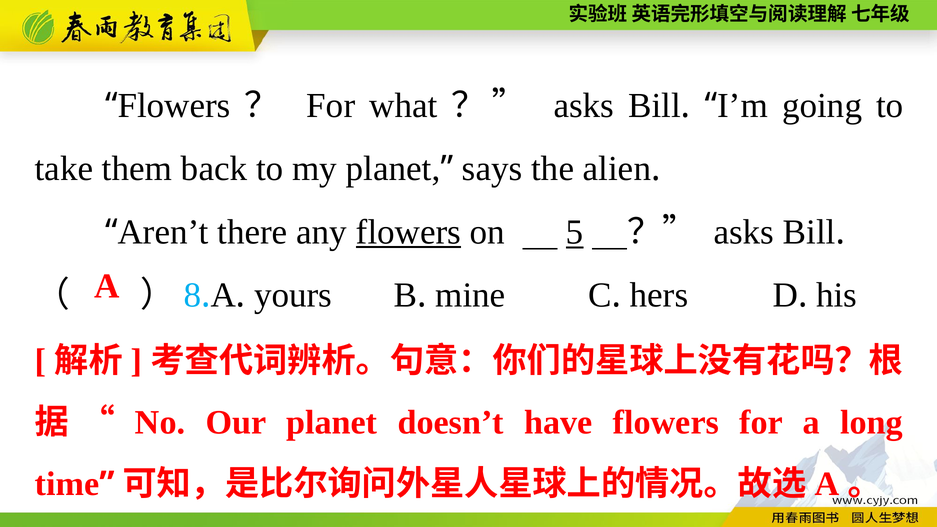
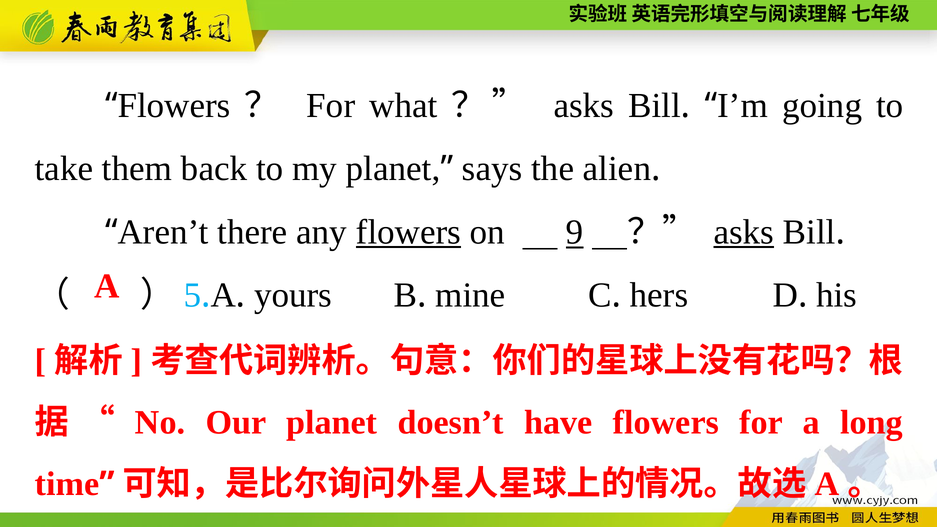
5: 5 -> 9 (575, 232)
asks underline: none -> present (744, 232)
8: 8 -> 5 (193, 295)
